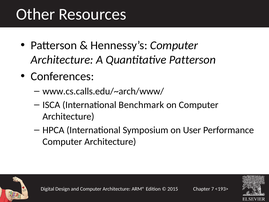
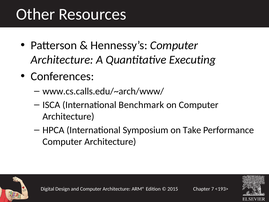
Quantitative Patterson: Patterson -> Executing (192, 60)
User: User -> Take (192, 130)
